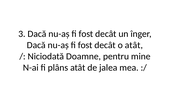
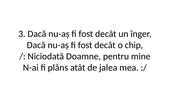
o atât: atât -> chip (134, 45)
